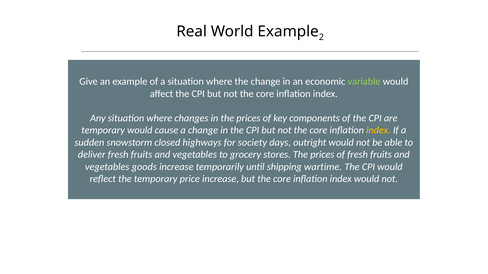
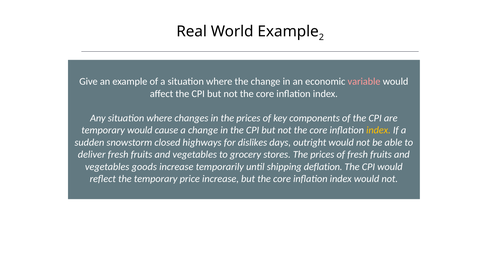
variable colour: light green -> pink (364, 82)
society: society -> dislikes (253, 143)
wartime: wartime -> deflation (323, 167)
